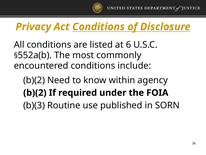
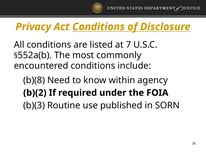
6: 6 -> 7 (128, 45)
b)(2: b)(2 -> b)(8 (34, 80)
